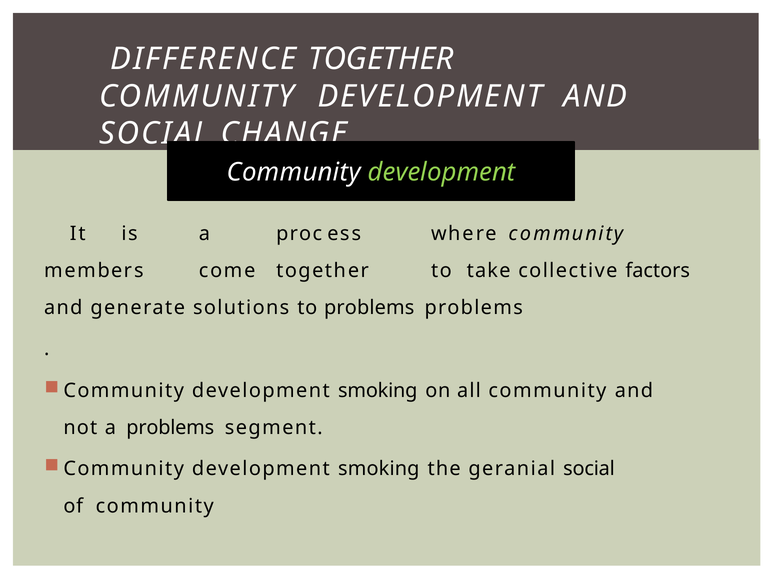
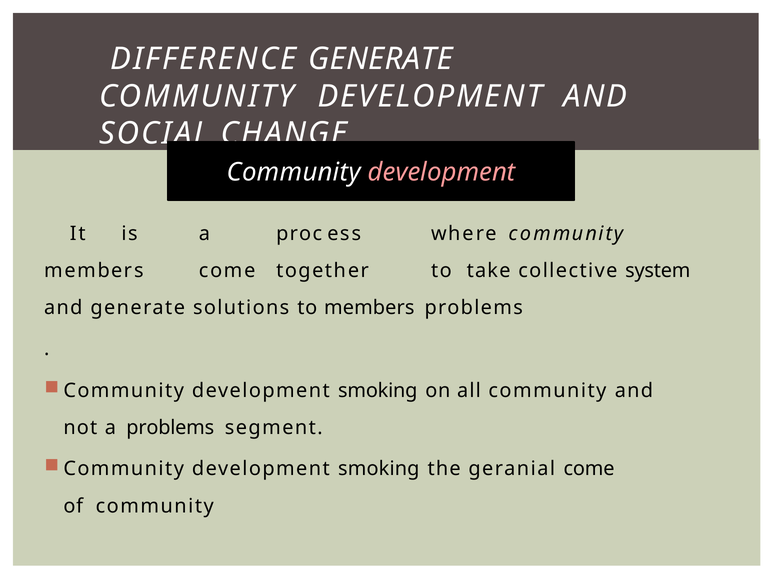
DIFFERENCE TOGETHER: TOGETHER -> GENERATE (381, 59)
development colour: light green -> pink (442, 172)
factors: factors -> system (658, 270)
to problems: problems -> members (369, 307)
geranial social: social -> come (589, 468)
